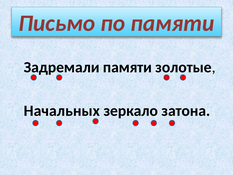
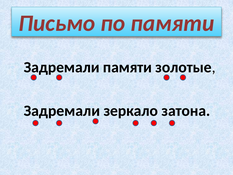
Начальных: Начальных -> Задремали (62, 111)
